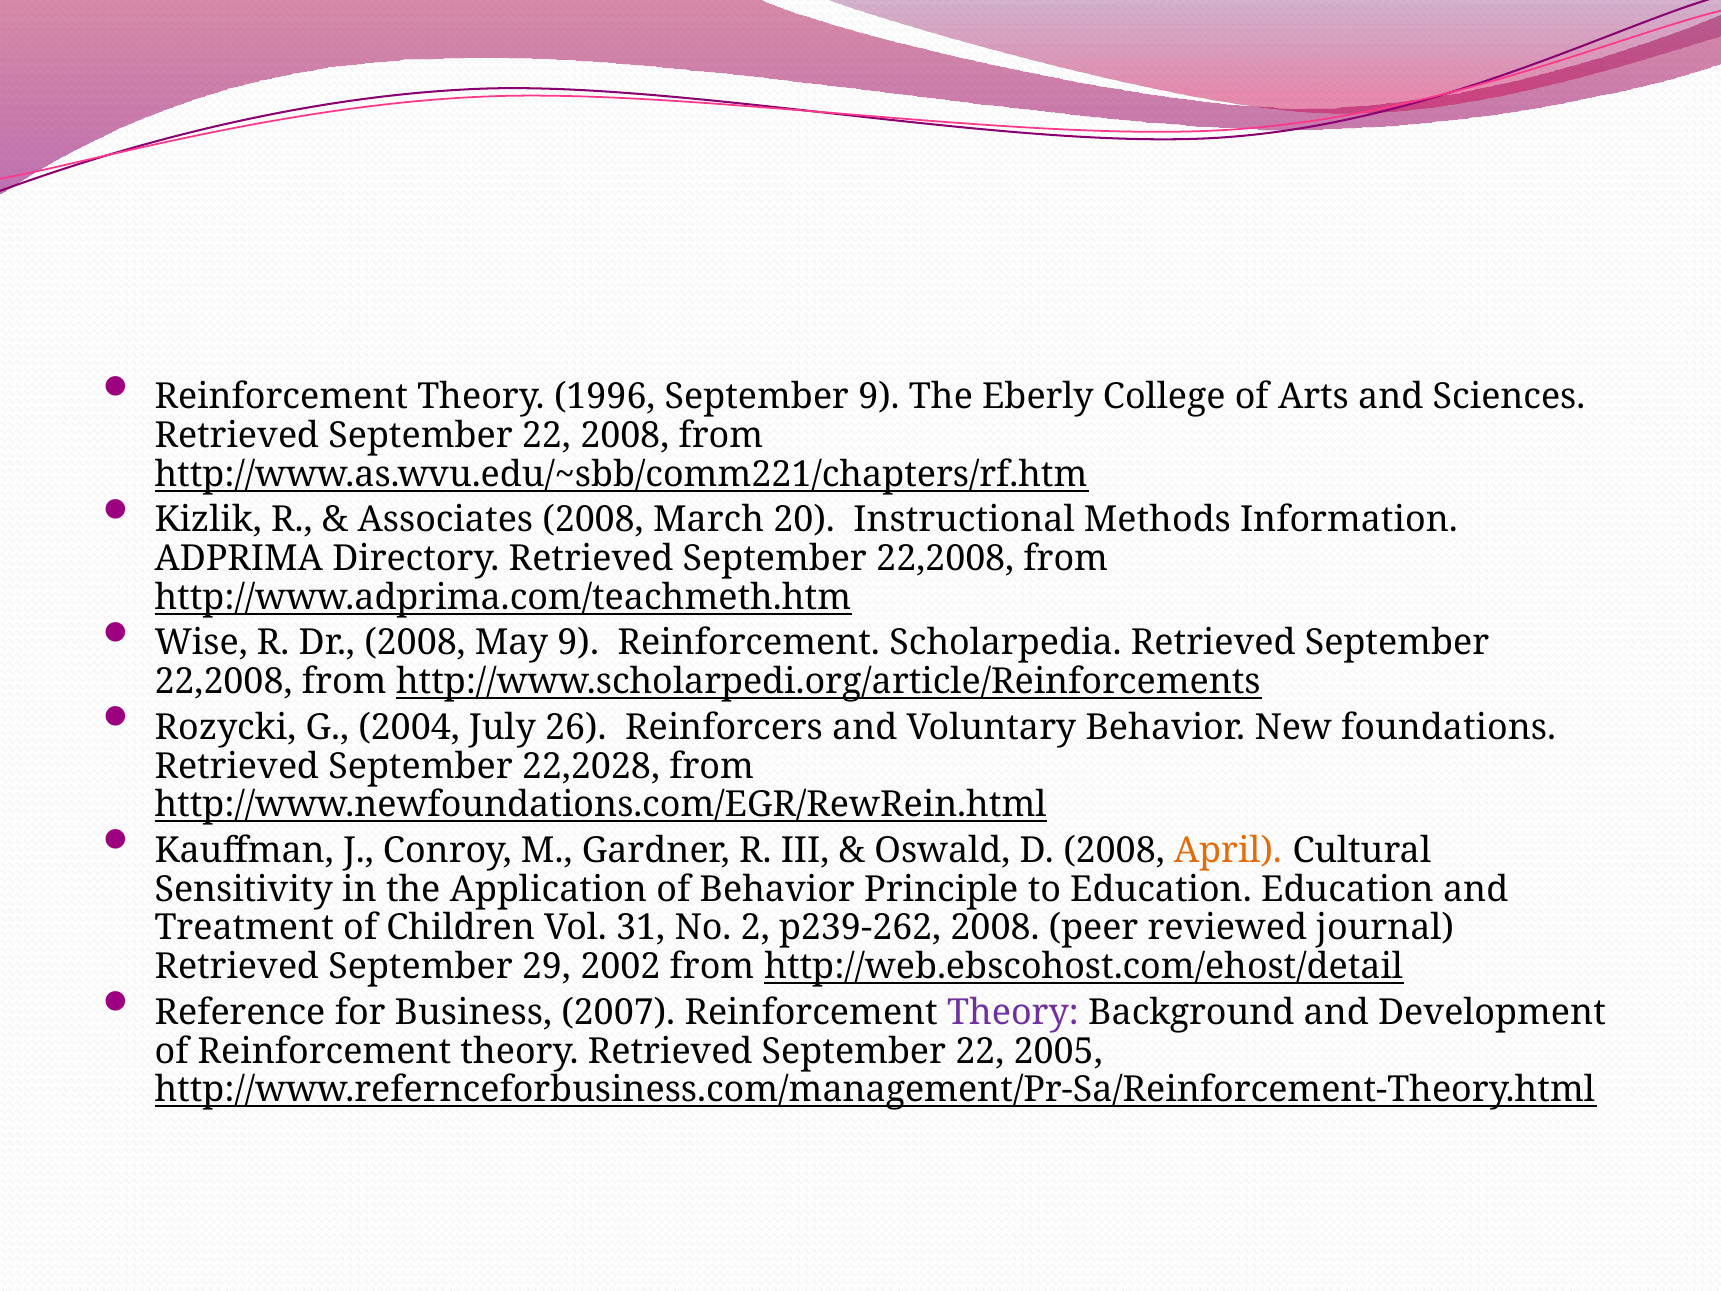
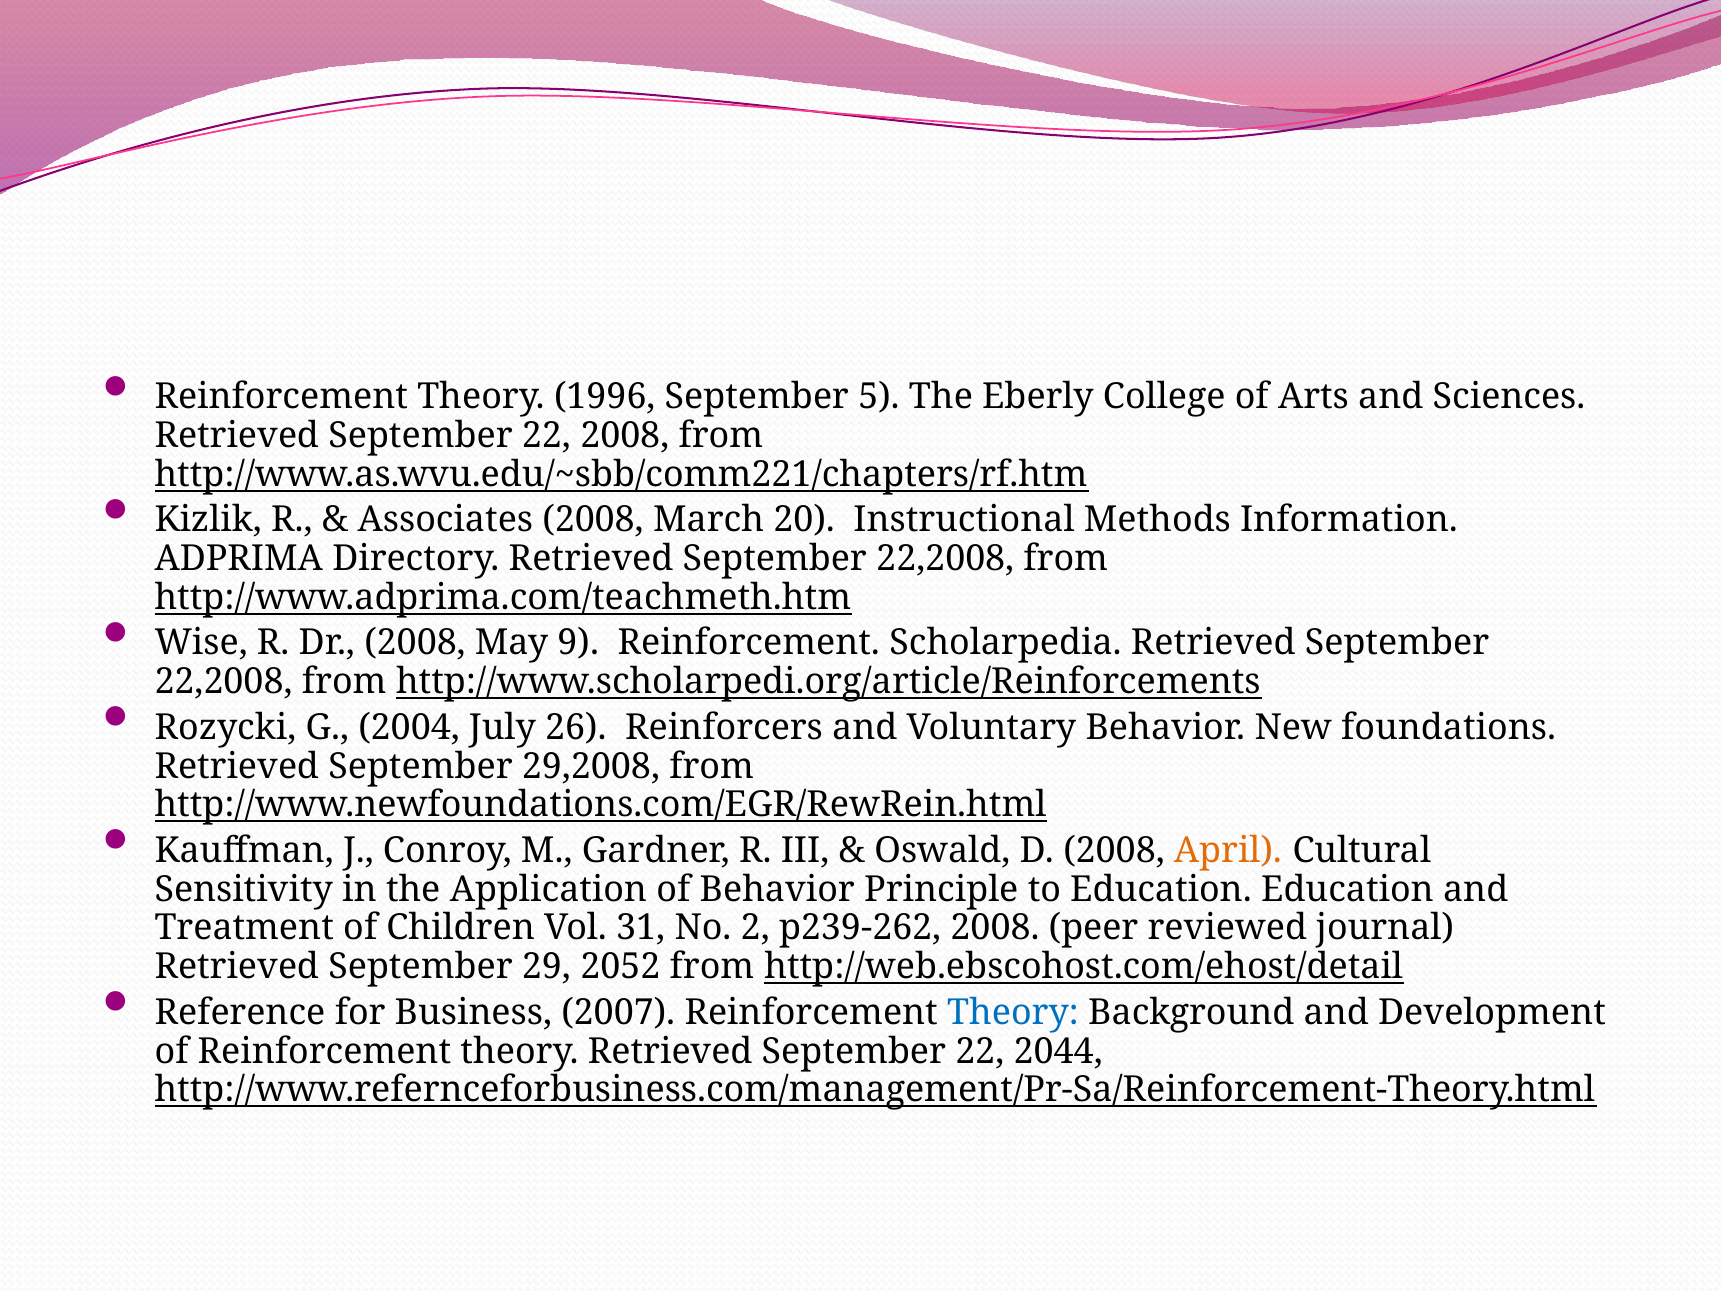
September 9: 9 -> 5 (879, 397)
22,2028: 22,2028 -> 29,2008 (591, 766)
2002: 2002 -> 2052 (620, 967)
Theory colour: purple -> blue (1013, 1012)
2005: 2005 -> 2044 (1058, 1051)
